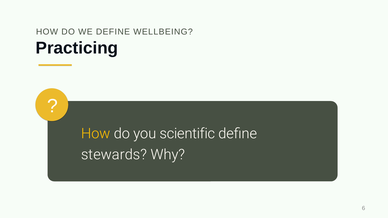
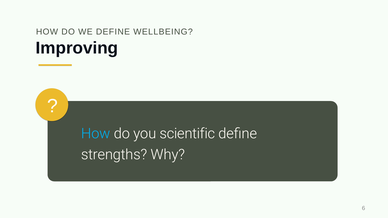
Practicing: Practicing -> Improving (77, 48)
How colour: yellow -> light blue (96, 134)
stewards: stewards -> strengths (114, 155)
